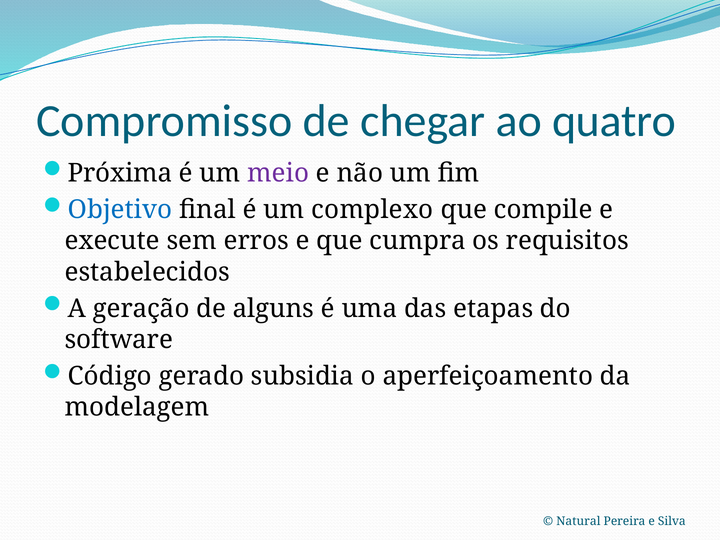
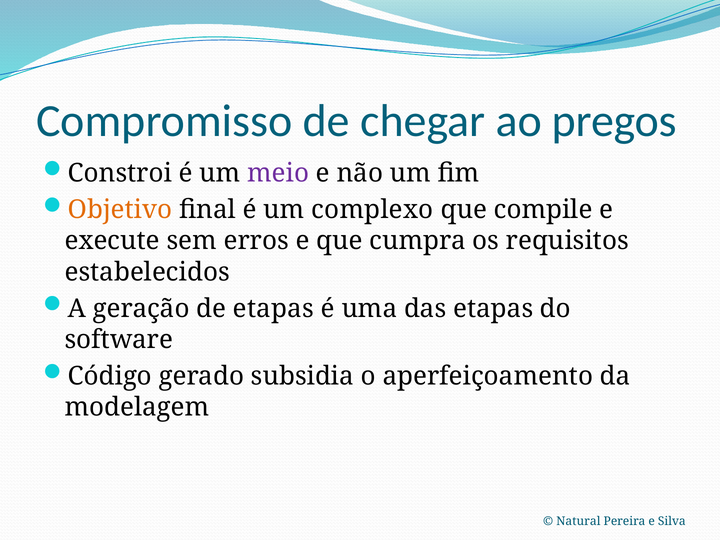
quatro: quatro -> pregos (614, 121)
Próxima: Próxima -> Constroi (120, 173)
Objetivo colour: blue -> orange (120, 210)
de alguns: alguns -> etapas (273, 308)
